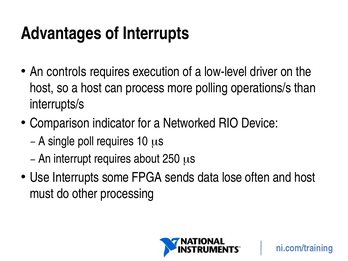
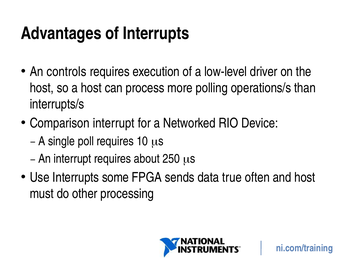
Comparison indicator: indicator -> interrupt (114, 123)
lose: lose -> true (232, 177)
